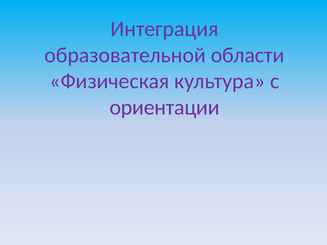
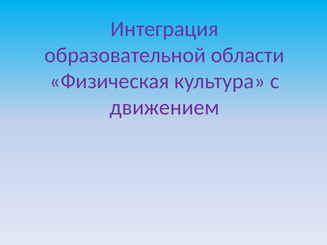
ориентации: ориентации -> движением (164, 107)
